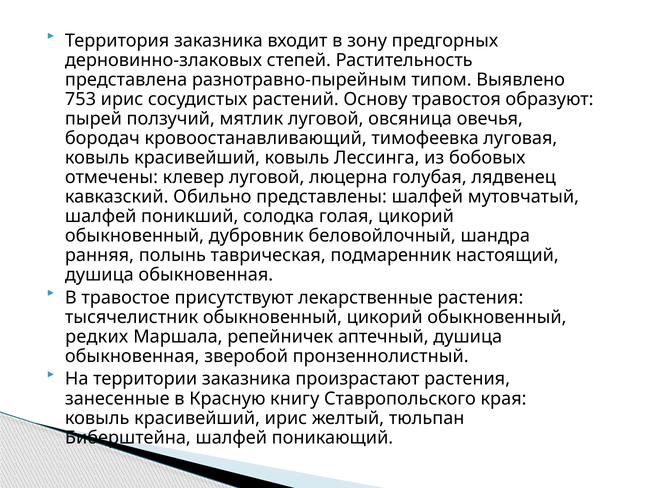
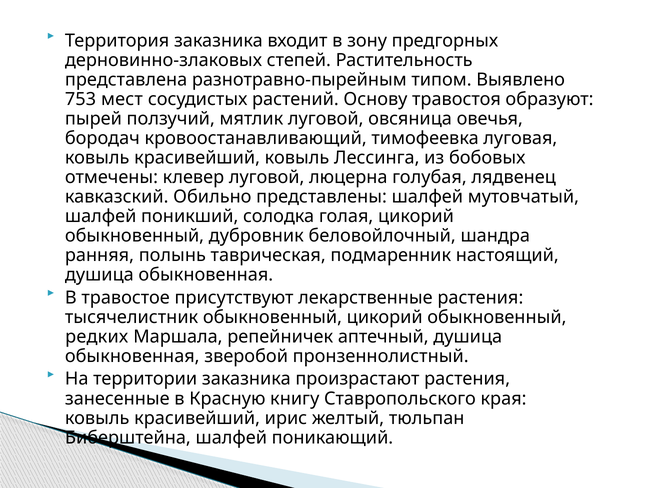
753 ирис: ирис -> мест (122, 99)
